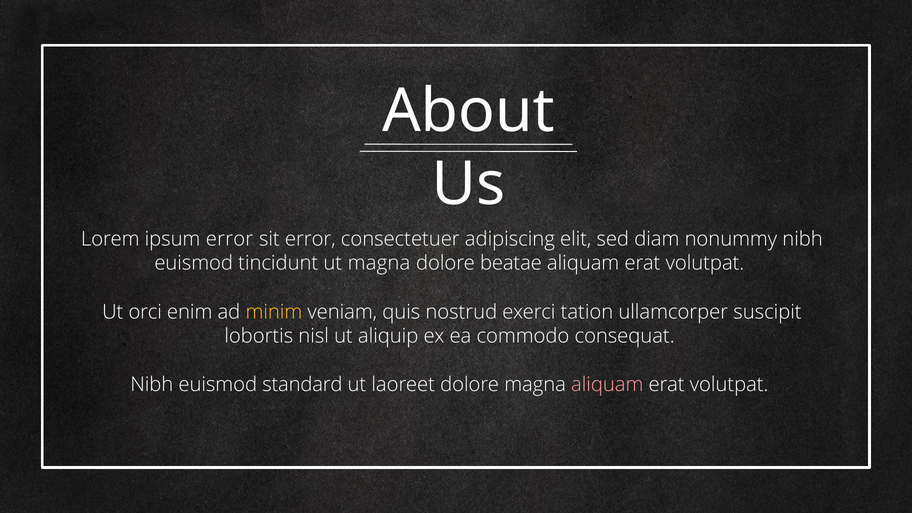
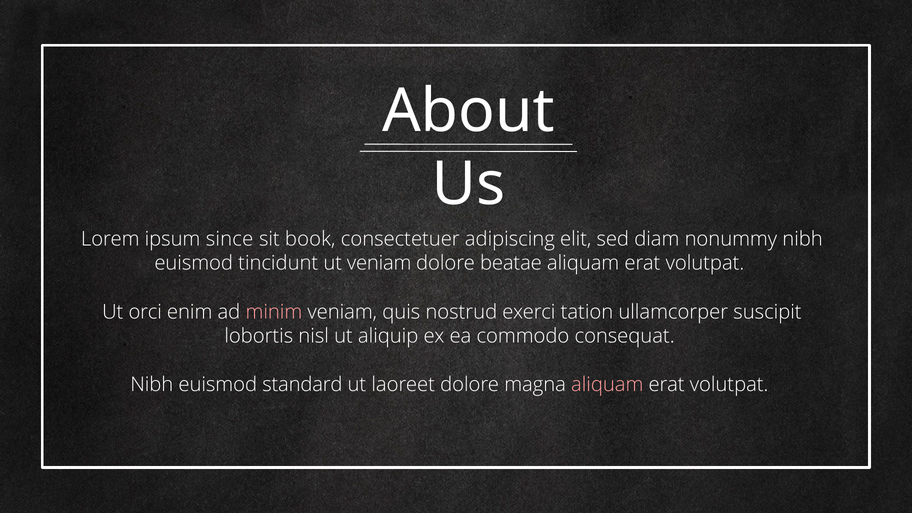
ipsum error: error -> since (230, 239)
sit error: error -> book (310, 239)
ut magna: magna -> veniam (379, 263)
minim colour: yellow -> pink (274, 312)
